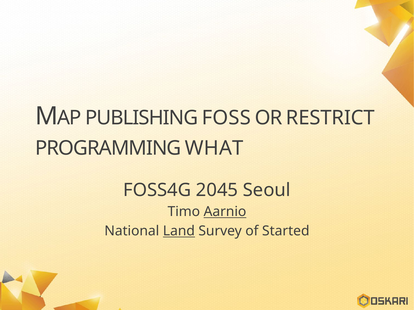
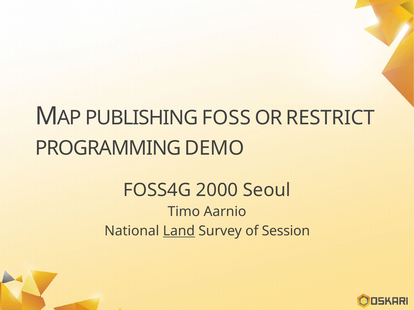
WHAT: WHAT -> DEMO (214, 148)
2045: 2045 -> 2000 (217, 190)
Aarnio underline: present -> none (225, 212)
Started: Started -> Session (286, 231)
